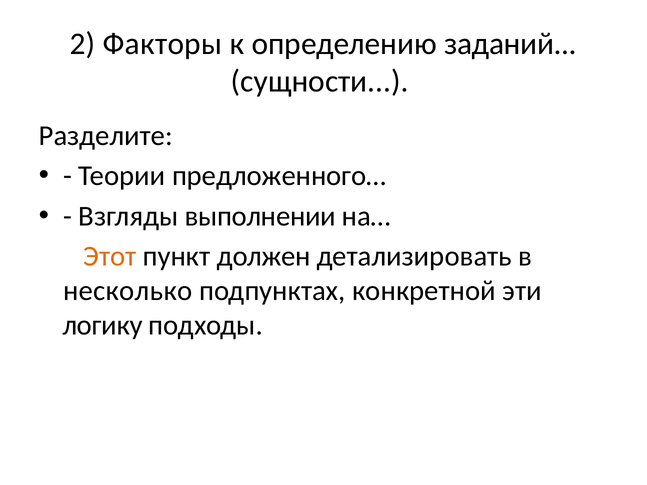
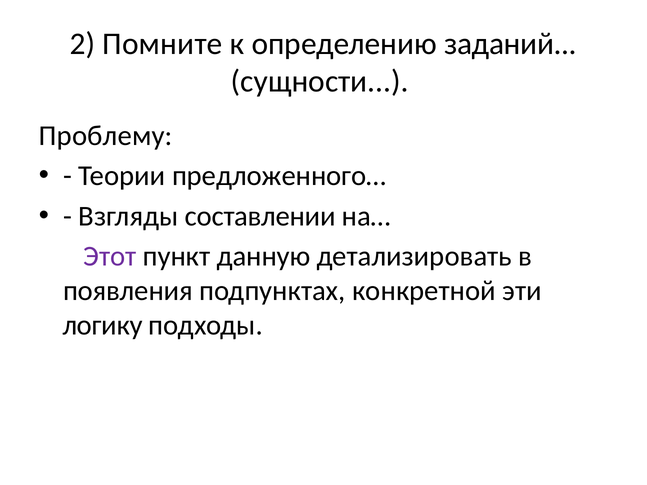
Факторы: Факторы -> Помните (162, 44)
Разделите: Разделите -> Проблему (106, 136)
выполнении: выполнении -> составлении (260, 216)
Этот colour: orange -> purple (110, 257)
должен: должен -> данную (264, 257)
несколько: несколько -> появления (128, 291)
